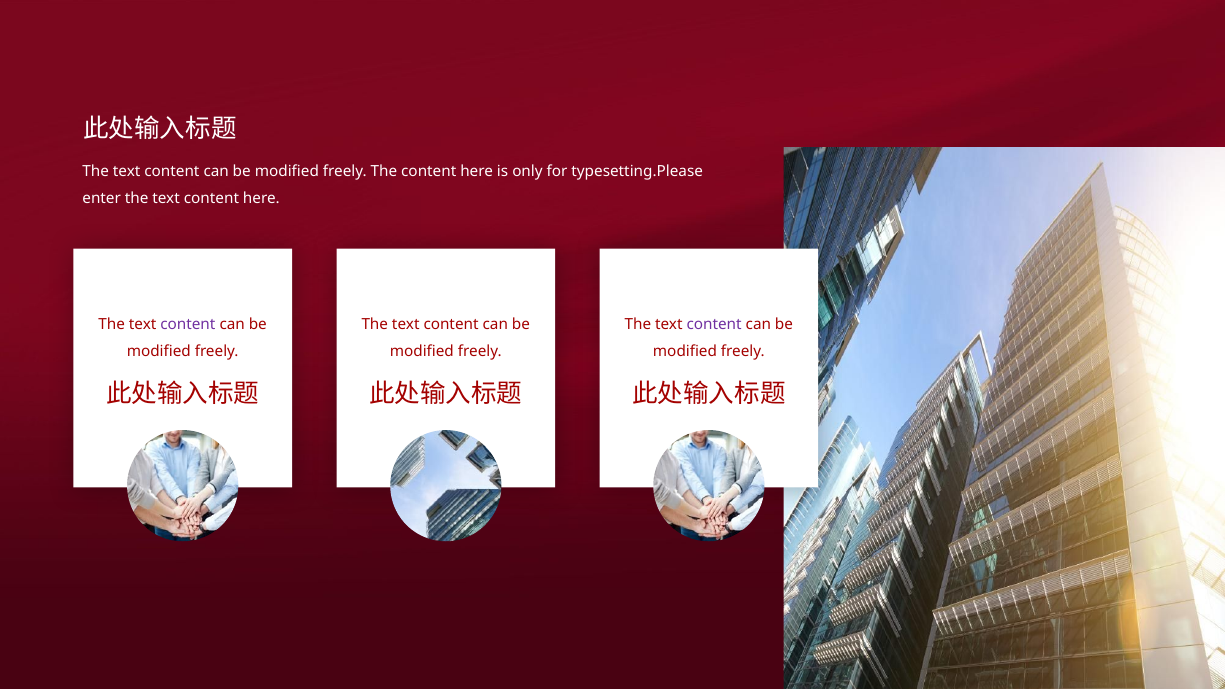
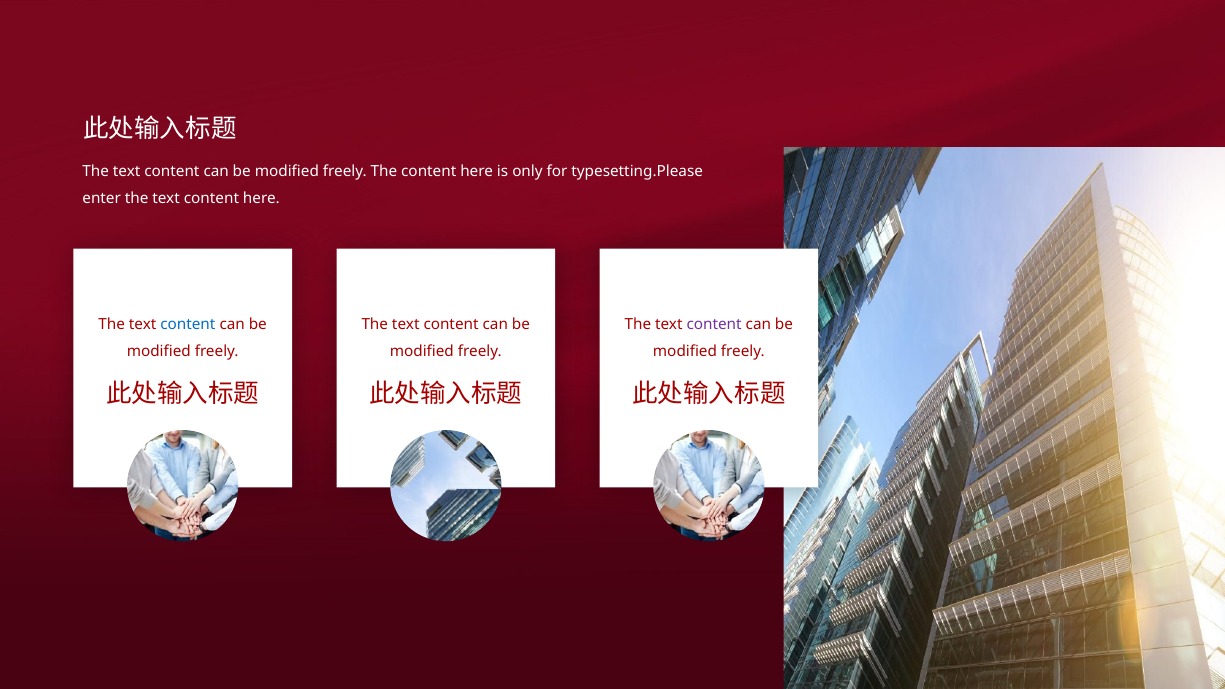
content colour: purple -> blue (188, 324)
